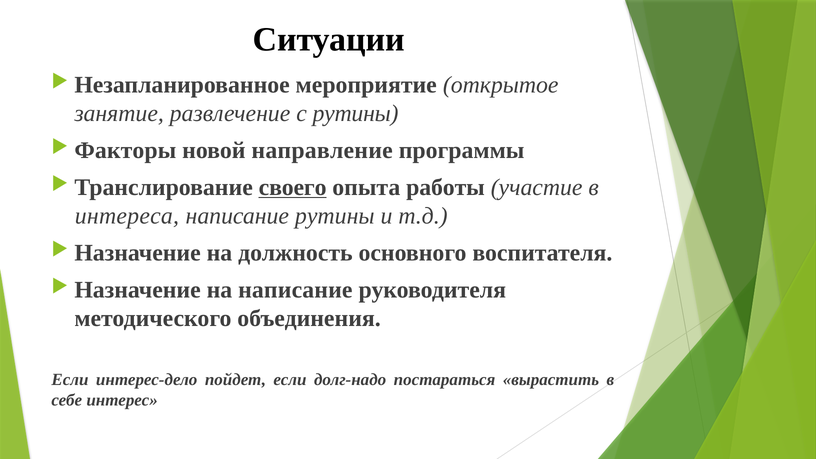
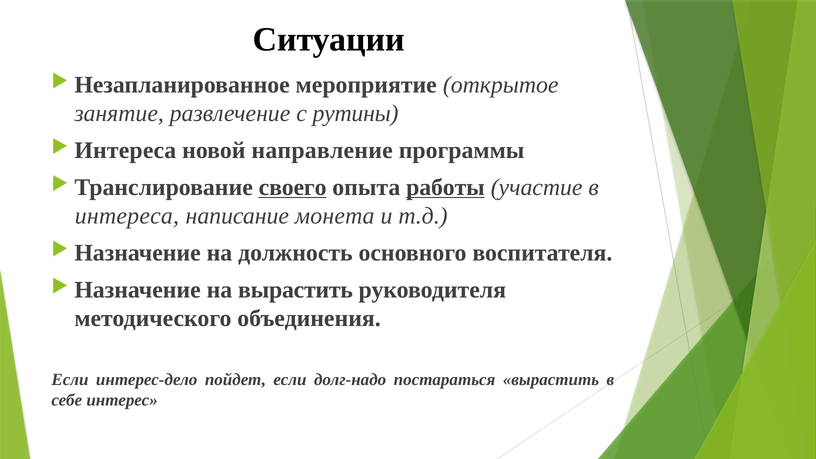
Факторы: Факторы -> Интереса (125, 150)
работы underline: none -> present (445, 187)
написание рутины: рутины -> монета (335, 216)
на написание: написание -> вырастить (296, 290)
